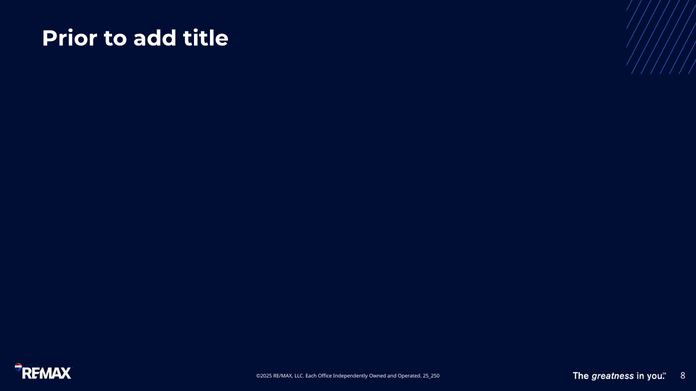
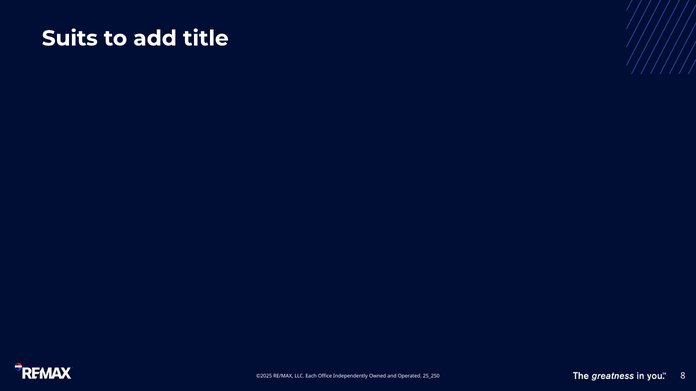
Prior: Prior -> Suits (70, 38)
